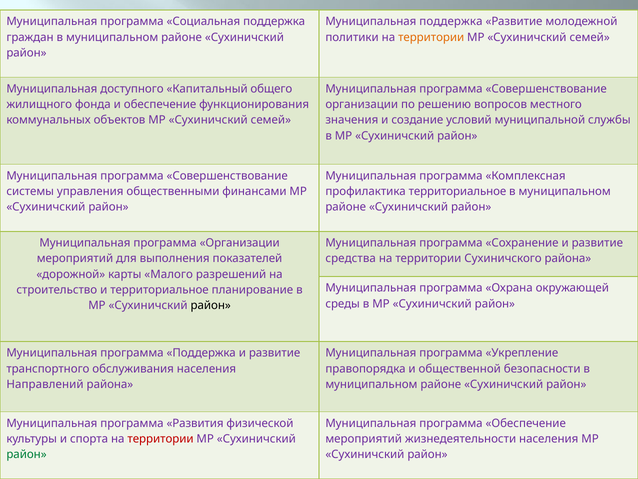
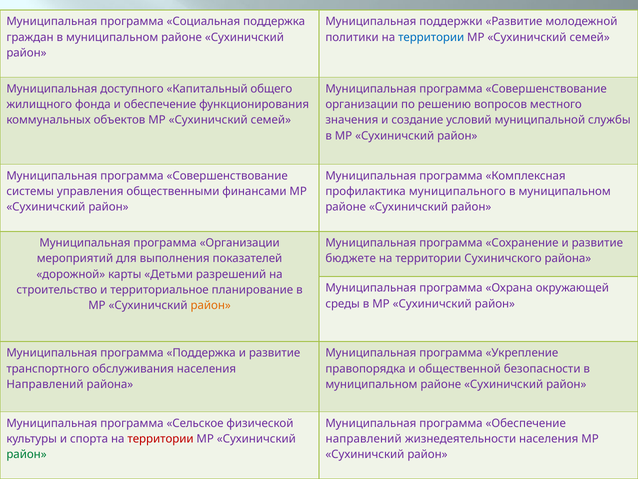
Муниципальная поддержка: поддержка -> поддержки (451, 22)
территории colour: orange -> blue (431, 37)
профилактика территориальное: территориальное -> муниципального (457, 191)
средства: средства -> бюджете (351, 258)
Малого: Малого -> Детьми (169, 274)
район colour: black -> orange (211, 305)
Развития: Развития -> Сельское (195, 423)
мероприятий: мероприятий -> направлений (364, 439)
